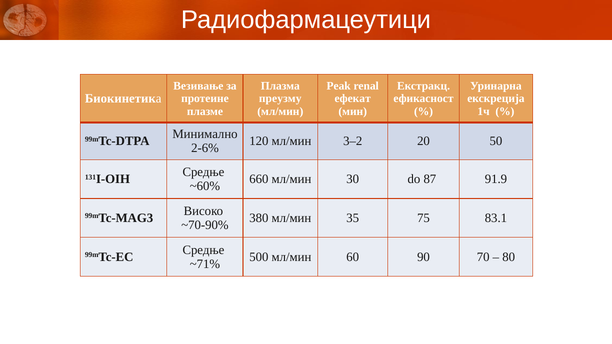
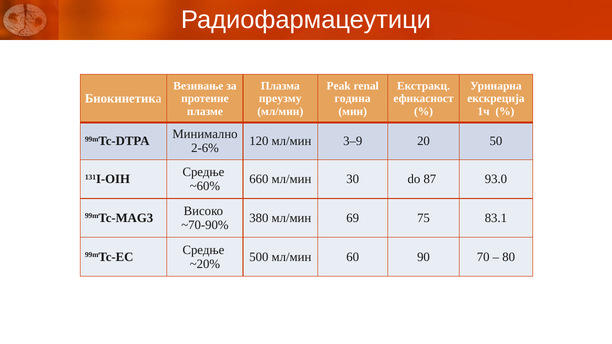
ефекат: ефекат -> година (353, 99)
3–2: 3–2 -> 3–9 (353, 141)
91.9: 91.9 -> 93.0 (496, 179)
35: 35 -> 69 (353, 218)
~71%: ~71% -> ~20% (205, 264)
